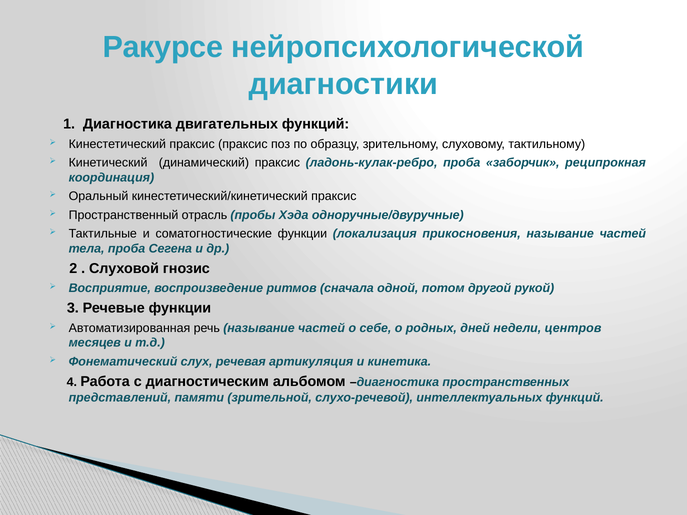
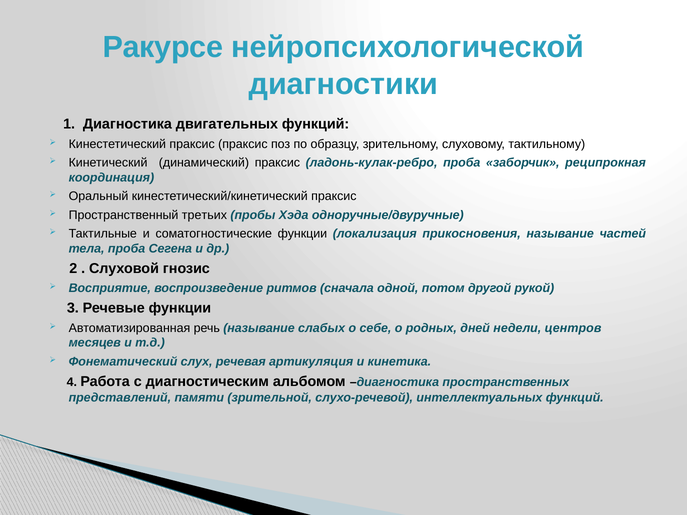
отрасль: отрасль -> третьих (204, 215)
речь называние частей: частей -> слабых (322, 328)
